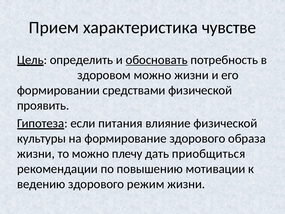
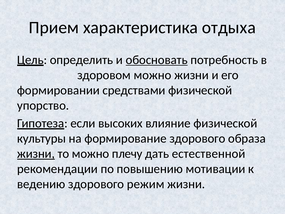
чувстве: чувстве -> отдыха (229, 28)
проявить: проявить -> упорство (43, 105)
питания: питания -> высоких (120, 123)
жизни underline: none -> present (36, 154)
приобщиться: приобщиться -> естественной (209, 154)
